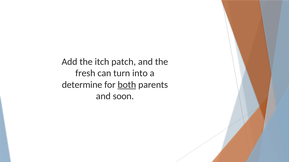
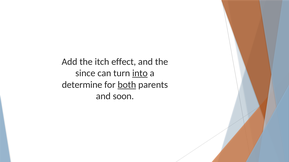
patch: patch -> effect (124, 62)
fresh: fresh -> since (85, 73)
into underline: none -> present (140, 73)
